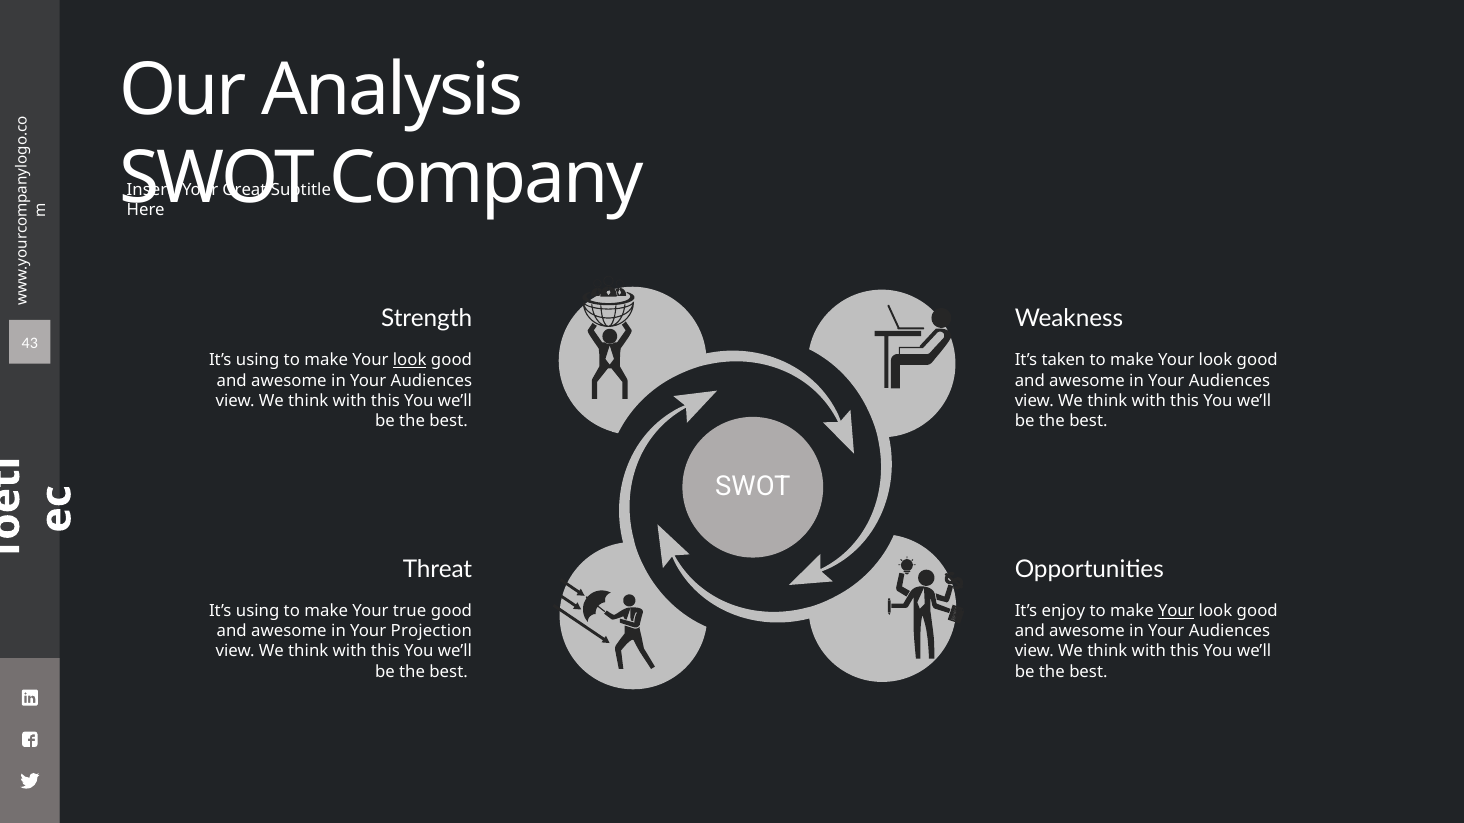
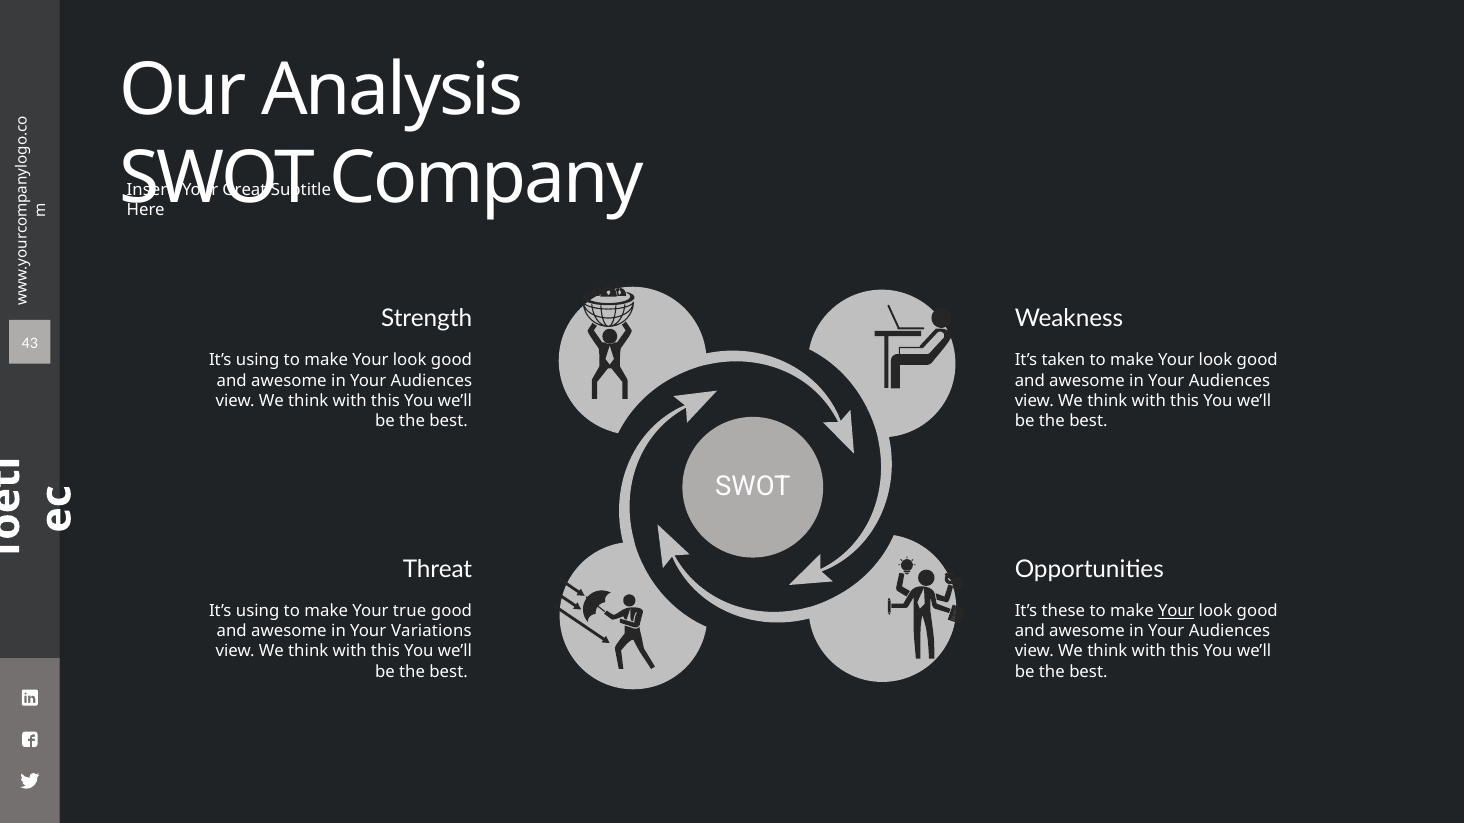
look underline: present -> none (410, 361)
enjoy: enjoy -> these (1063, 612)
Projection: Projection -> Variations (431, 632)
